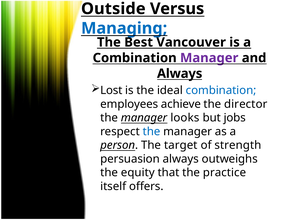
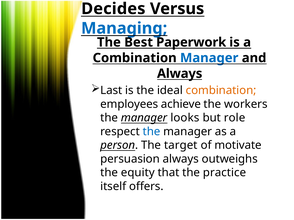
Outside: Outside -> Decides (113, 9)
Vancouver: Vancouver -> Paperwork (191, 42)
Manager colour: purple -> blue (209, 58)
Lost: Lost -> Last (111, 91)
combination colour: blue -> orange (221, 91)
director: director -> workers (246, 104)
jobs: jobs -> role (235, 118)
strength: strength -> motivate (238, 146)
